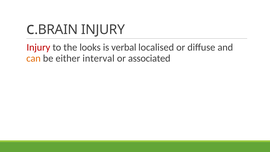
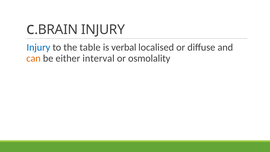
Injury colour: red -> blue (38, 47)
looks: looks -> table (90, 47)
associated: associated -> osmolality (149, 58)
